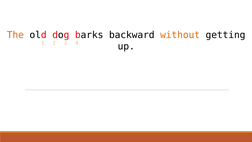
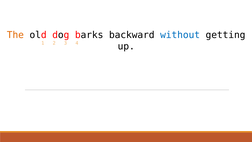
without colour: orange -> blue (180, 35)
